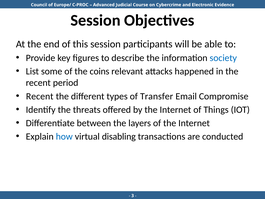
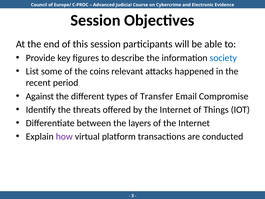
Recent: Recent -> Against (40, 96)
how colour: blue -> purple (64, 136)
disabling: disabling -> platform (119, 136)
